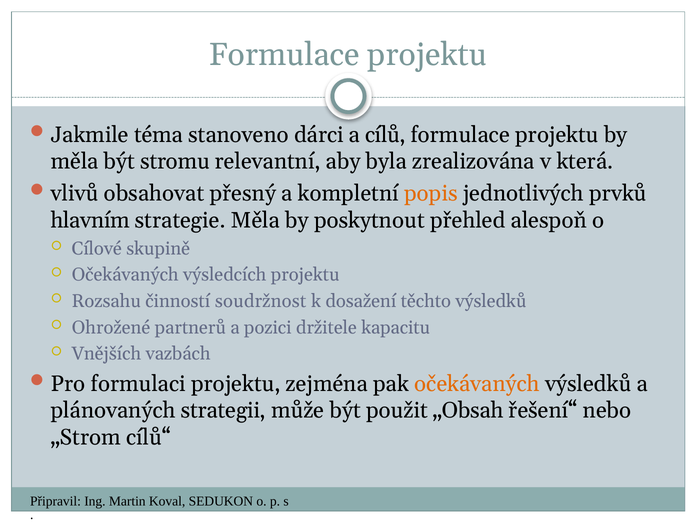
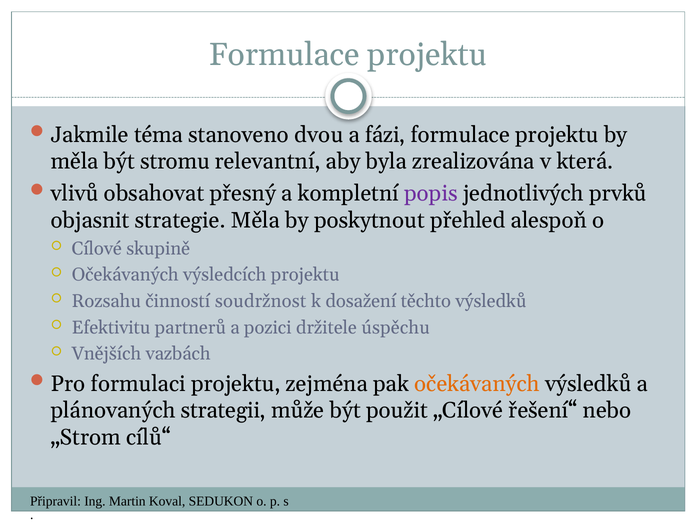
dárci: dárci -> dvou (319, 135)
cílů: cílů -> fázi (385, 135)
popis colour: orange -> purple (431, 193)
hlavním: hlavním -> objasnit (90, 220)
Ohrožené: Ohrožené -> Efektivitu (111, 327)
kapacitu: kapacitu -> úspěchu (396, 327)
„Obsah: „Obsah -> „Cílové (468, 410)
